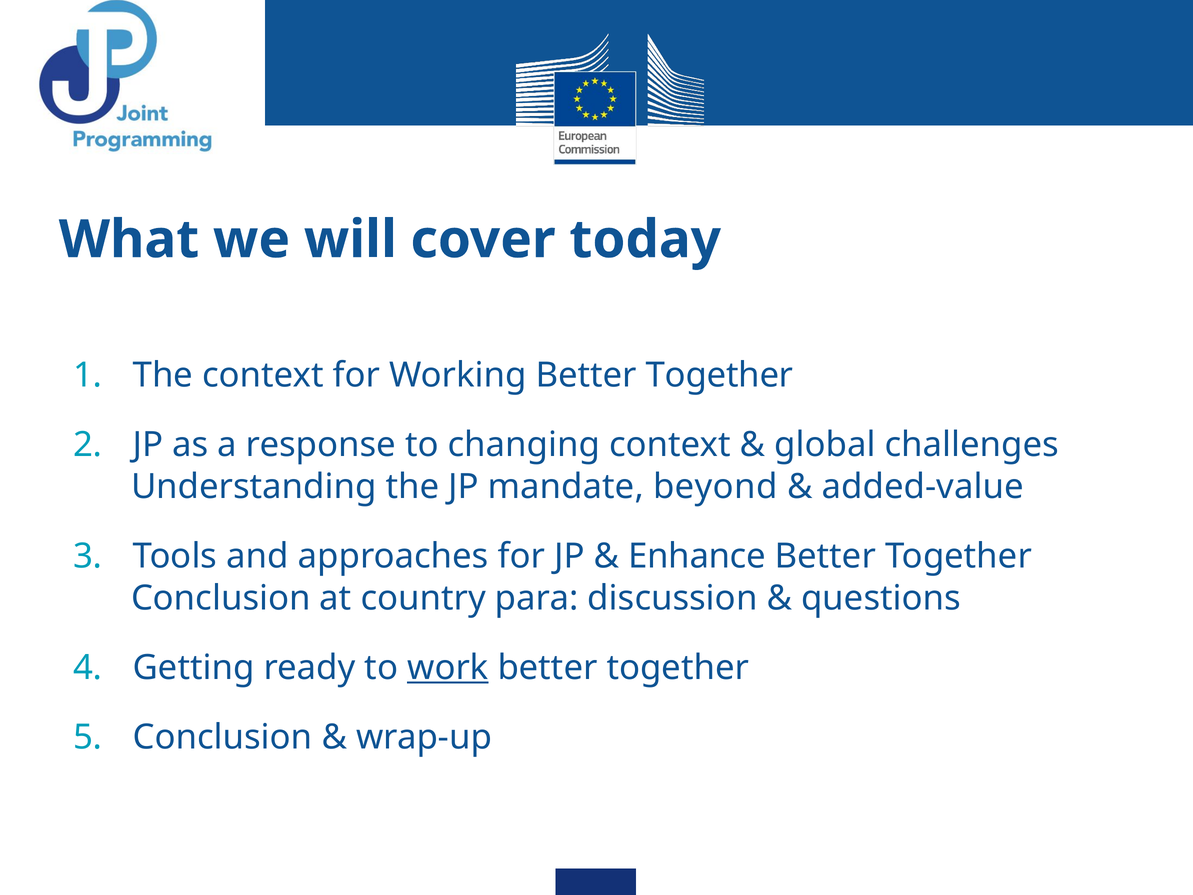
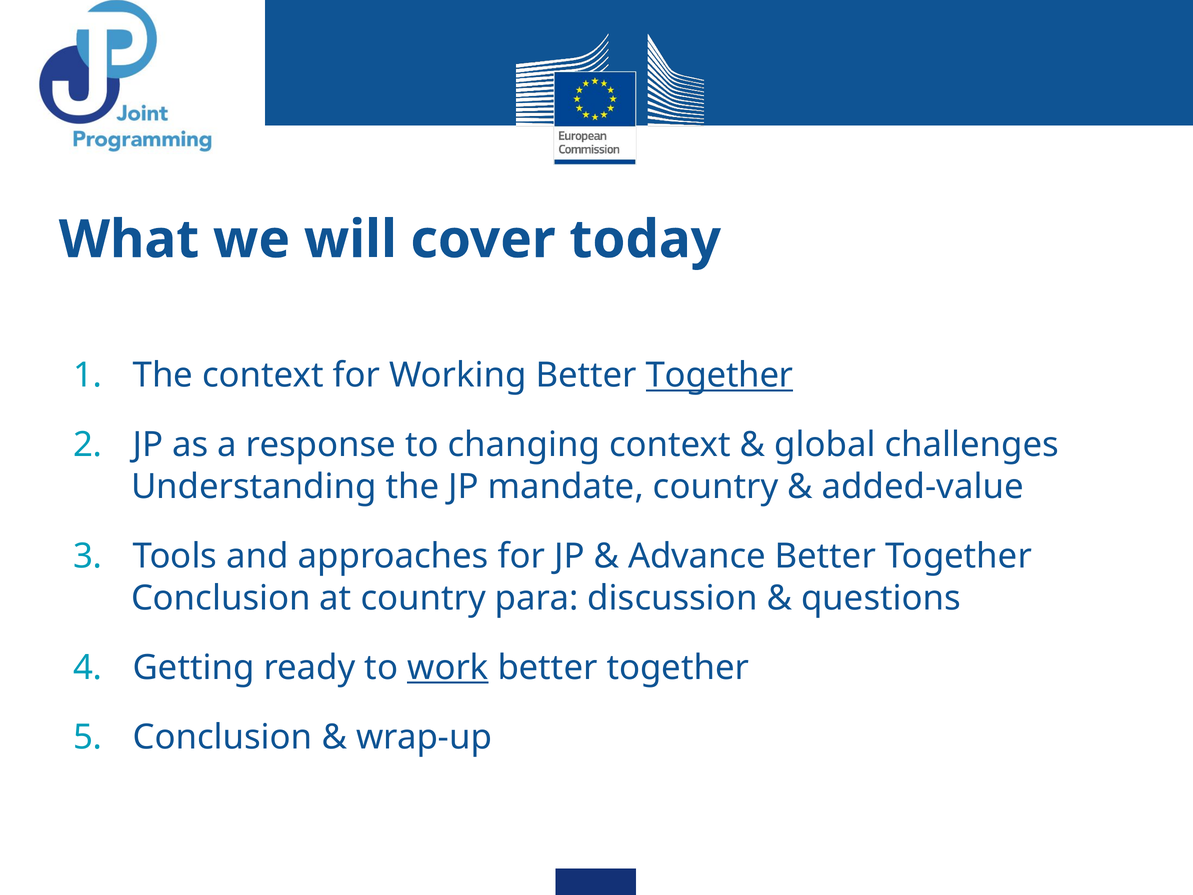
Together underline: none -> present (720, 375)
mandate beyond: beyond -> country (716, 487)
Enhance: Enhance -> Advance (697, 556)
